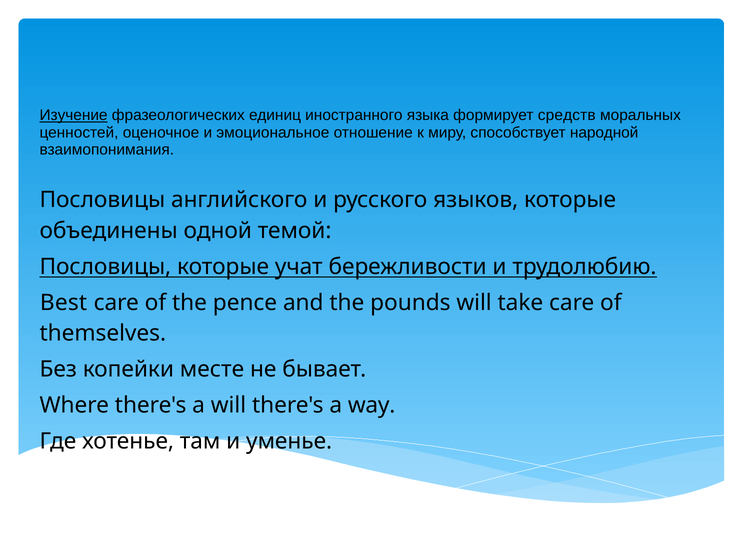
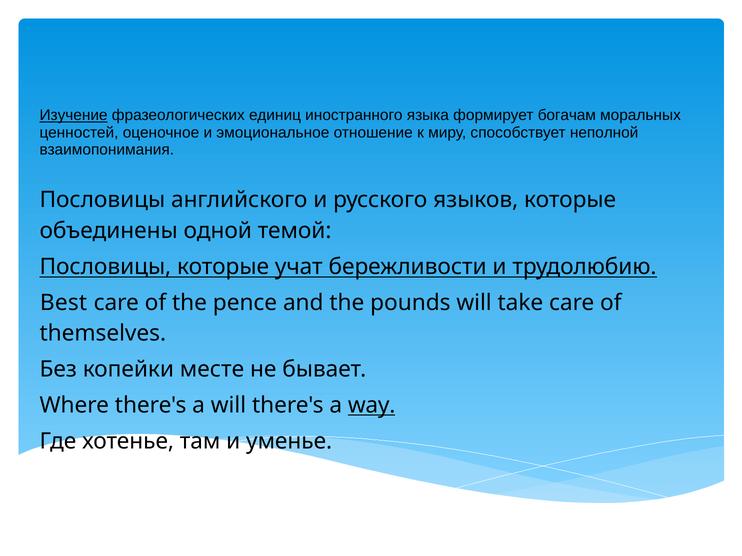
средств: средств -> богачам (567, 115)
народной: народной -> неполной (604, 133)
way underline: none -> present (372, 406)
